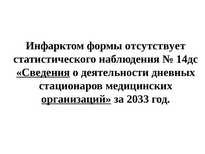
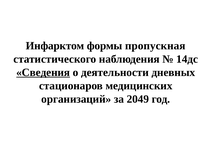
отсутствует: отсутствует -> пропускная (155, 46)
организаций underline: present -> none (76, 99)
2033: 2033 -> 2049 (138, 99)
